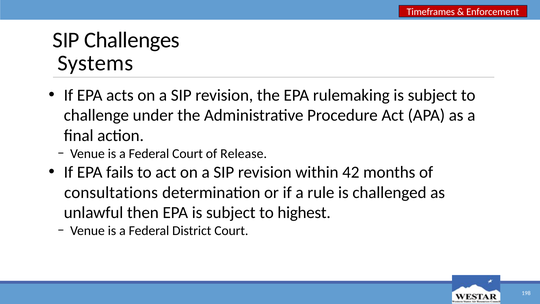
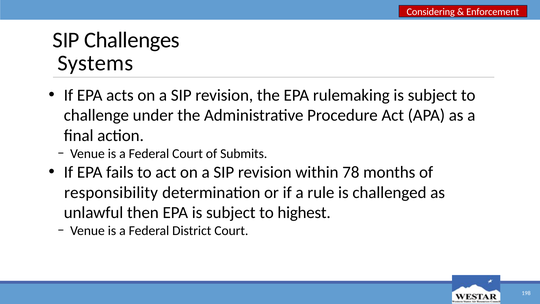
Timeframes: Timeframes -> Considering (431, 12)
Release: Release -> Submits (244, 154)
42: 42 -> 78 (351, 172)
consultations: consultations -> responsibility (111, 192)
